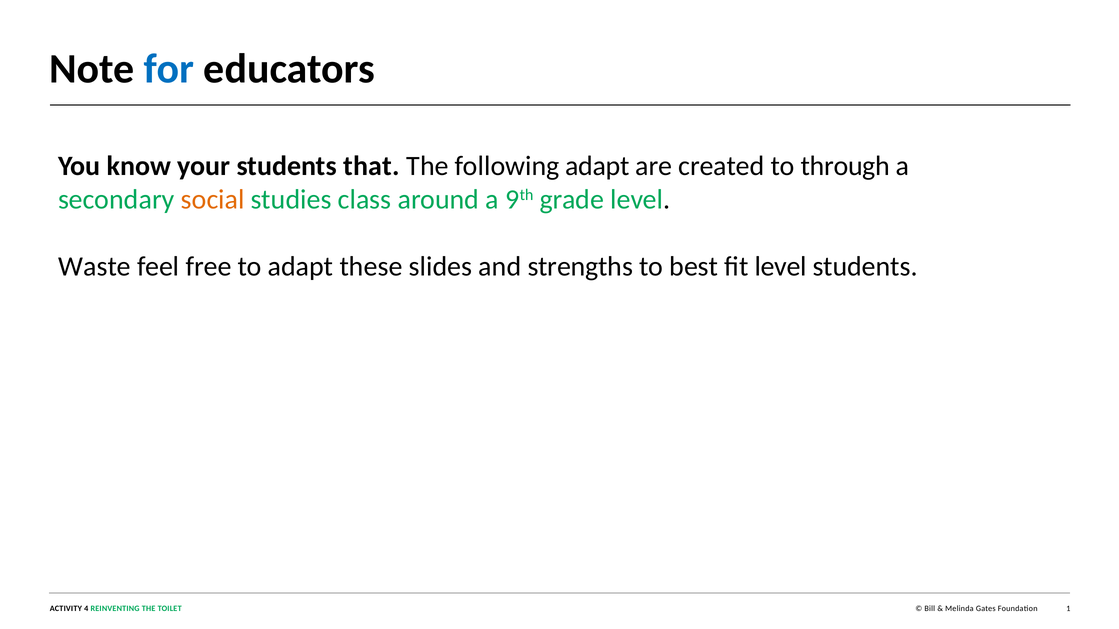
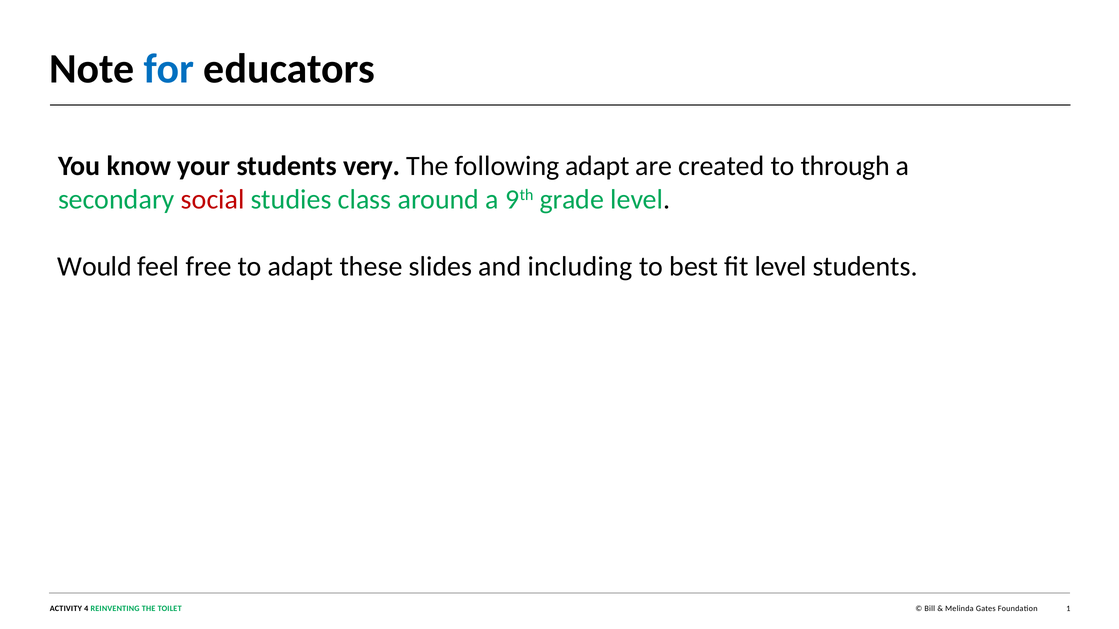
that: that -> very (372, 166)
social colour: orange -> red (213, 200)
Waste: Waste -> Would (95, 267)
strengths: strengths -> including (580, 267)
